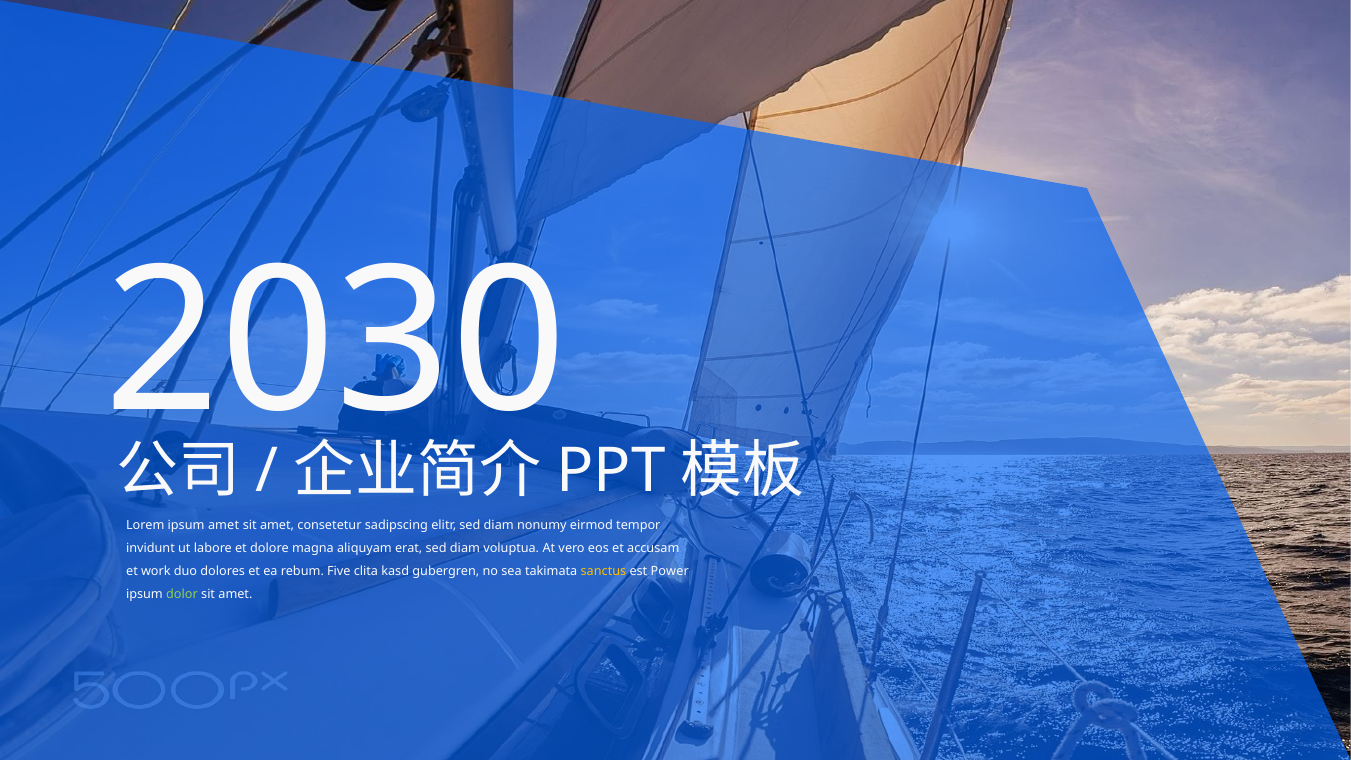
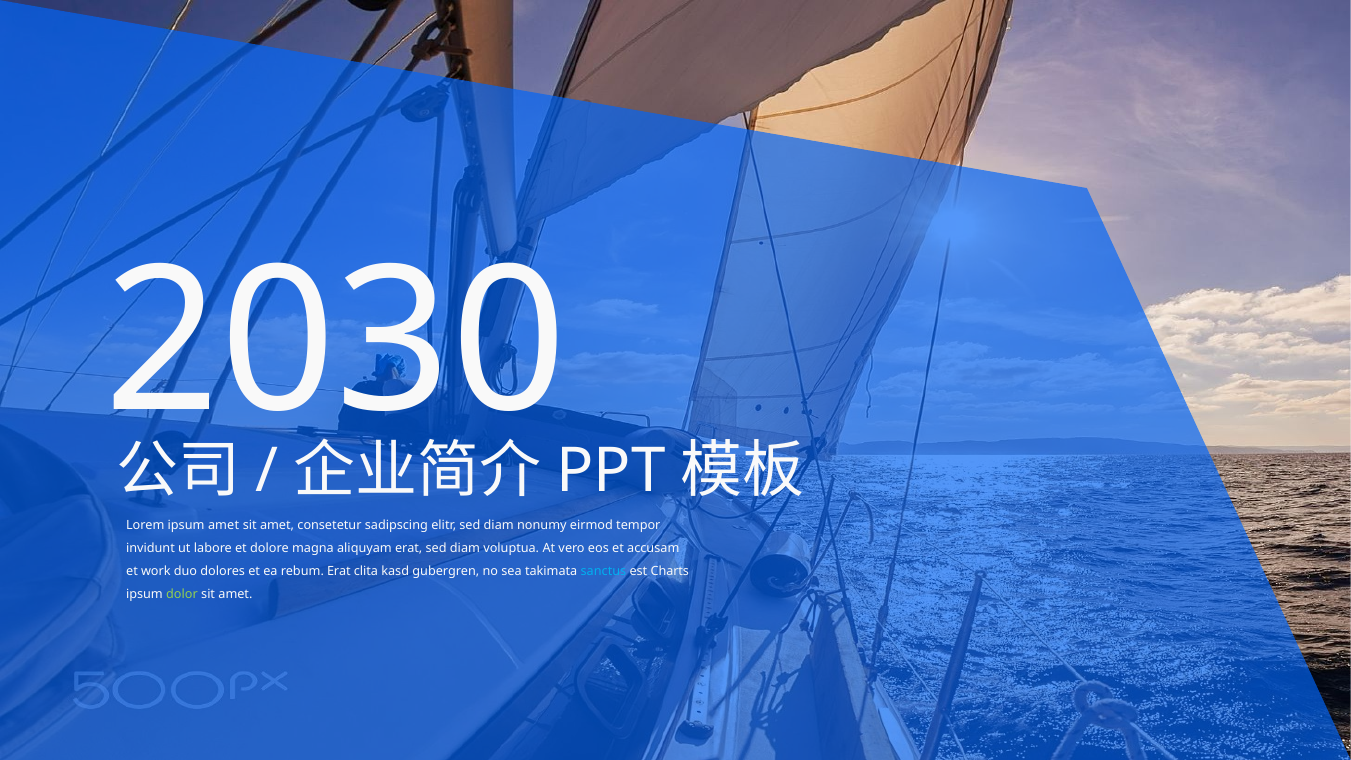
rebum Five: Five -> Erat (339, 571)
sanctus colour: yellow -> light blue (603, 571)
Power: Power -> Charts (670, 571)
